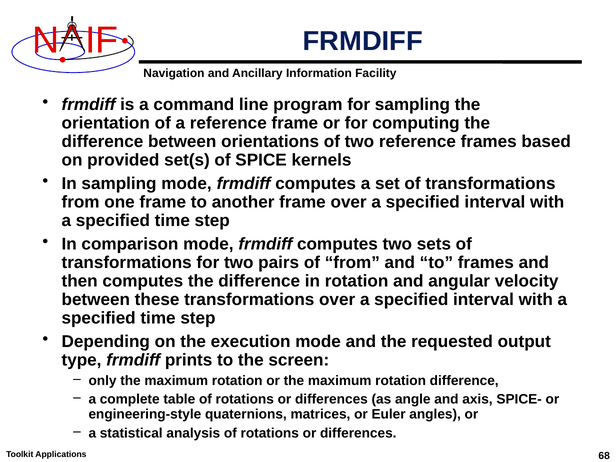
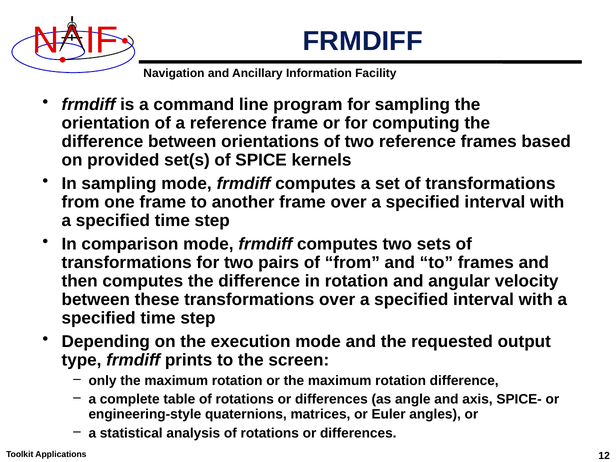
68: 68 -> 12 (604, 456)
